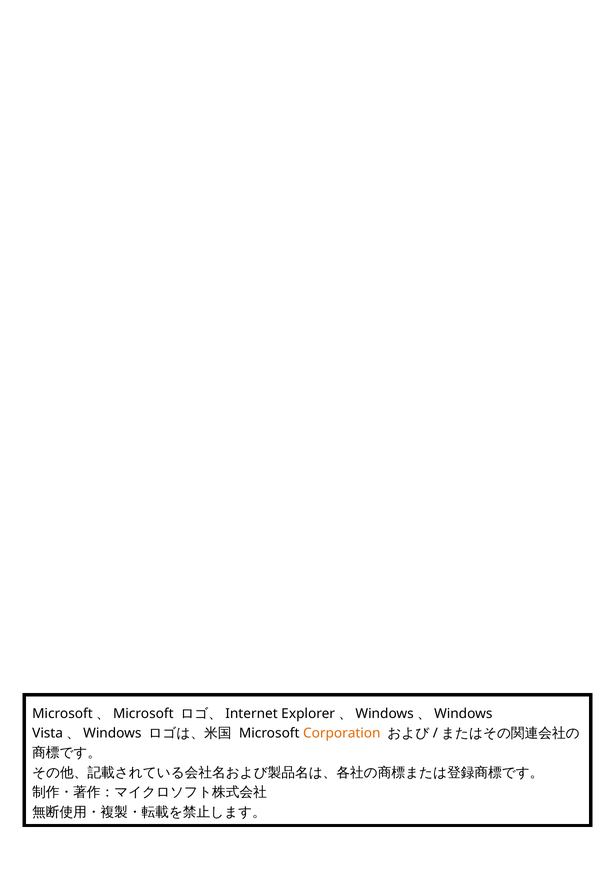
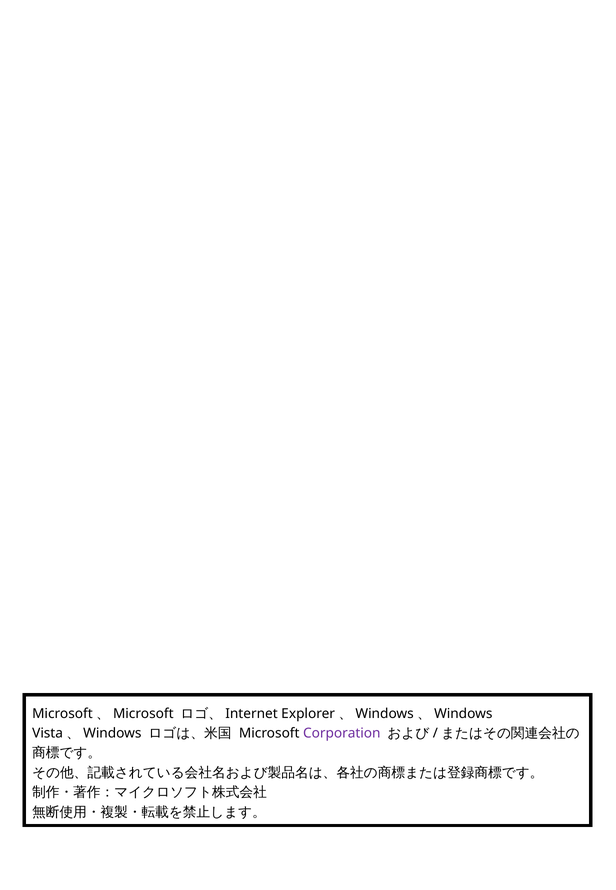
Corporation colour: orange -> purple (342, 733)
